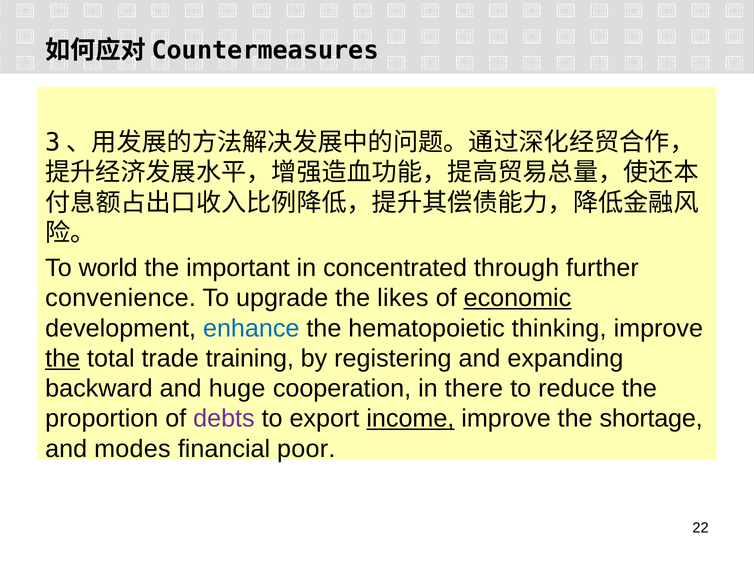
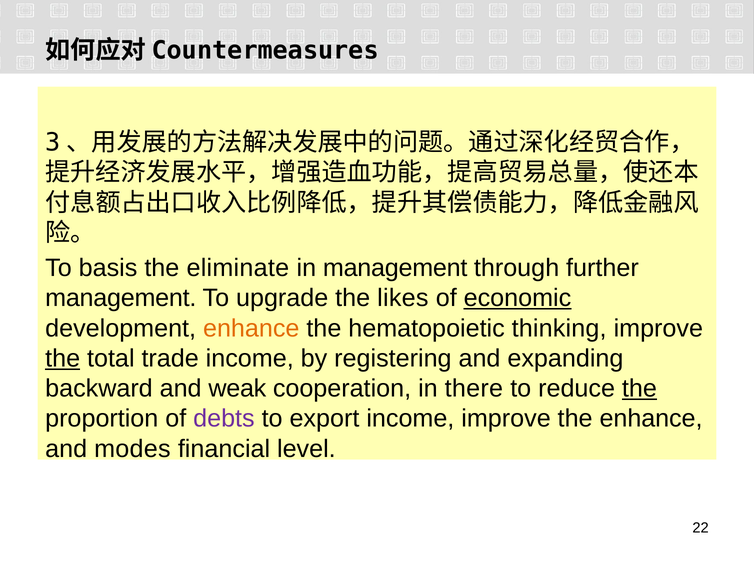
world: world -> basis (108, 268)
important: important -> eliminate (238, 268)
in concentrated: concentrated -> management (395, 268)
convenience: convenience -> management (121, 298)
enhance colour: blue -> orange (251, 329)
trade training: training -> income (250, 359)
huge: huge -> weak (237, 389)
the underline: none -> present (639, 389)
income underline: present -> none (410, 419)
the shortage: shortage -> enhance (651, 419)
poor: poor -> level (306, 449)
